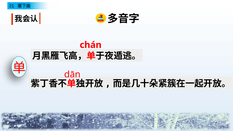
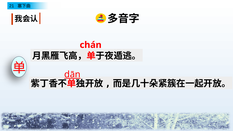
dān underline: none -> present (72, 74)
